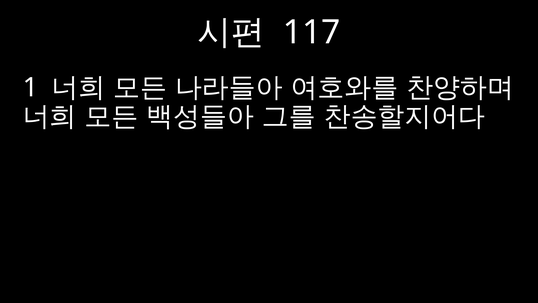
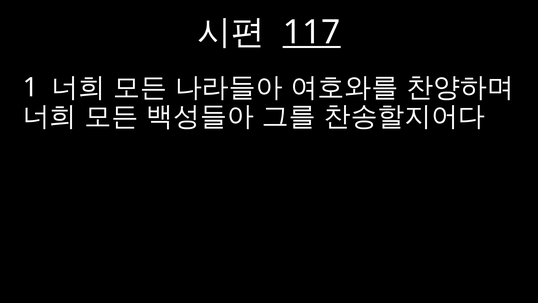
117 underline: none -> present (312, 32)
